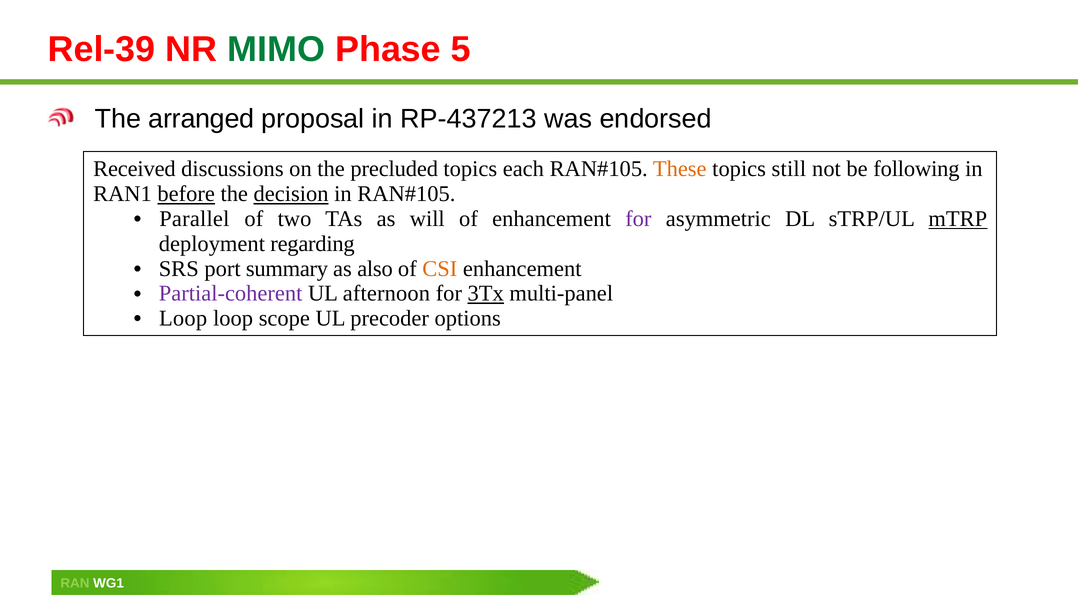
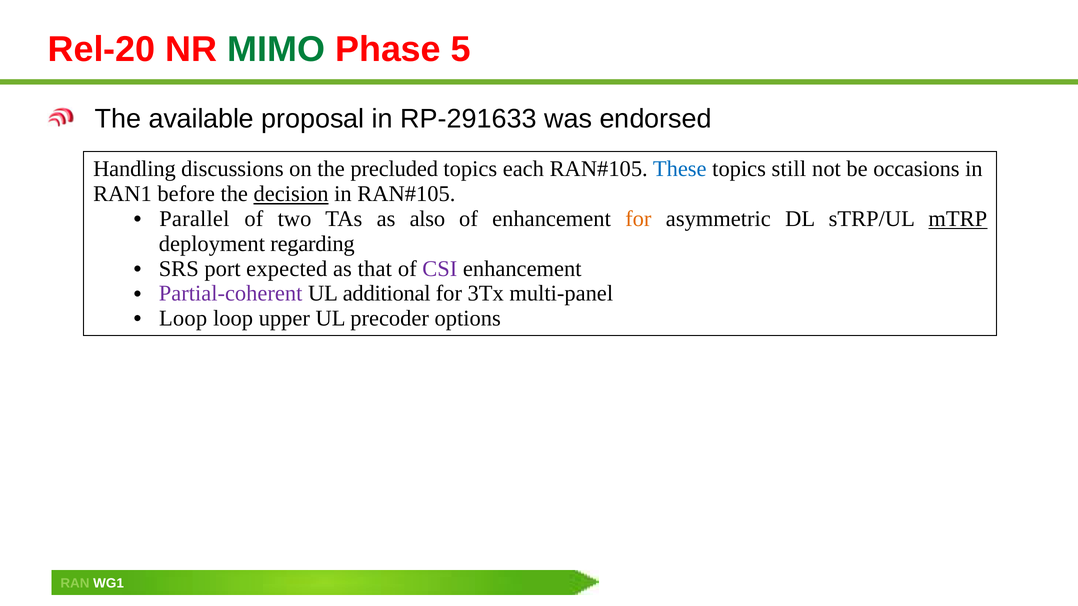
Rel-39: Rel-39 -> Rel-20 (101, 49)
arranged: arranged -> available (201, 119)
RP-437213: RP-437213 -> RP-291633 (468, 119)
Received: Received -> Handling (134, 169)
These colour: orange -> blue (680, 169)
following: following -> occasions (916, 169)
before underline: present -> none (186, 194)
will: will -> also (427, 219)
for colour: purple -> orange (638, 219)
summary: summary -> expected (287, 269)
also: also -> that (375, 269)
CSI colour: orange -> purple (440, 269)
afternoon: afternoon -> additional (387, 294)
3Tx underline: present -> none (486, 294)
scope: scope -> upper (284, 319)
